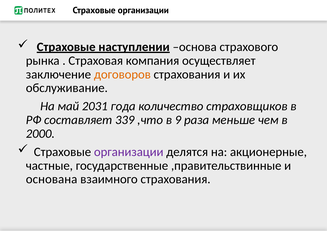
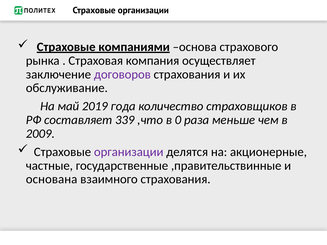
наступлении: наступлении -> компаниями (134, 47)
договоров colour: orange -> purple (122, 74)
2031: 2031 -> 2019 (95, 106)
9: 9 -> 0 (178, 120)
2000: 2000 -> 2009 (40, 134)
